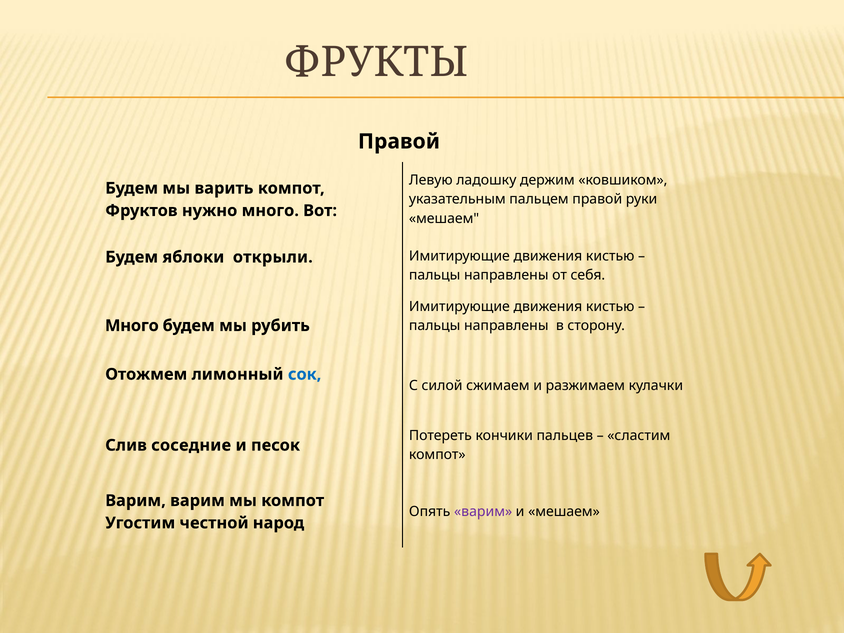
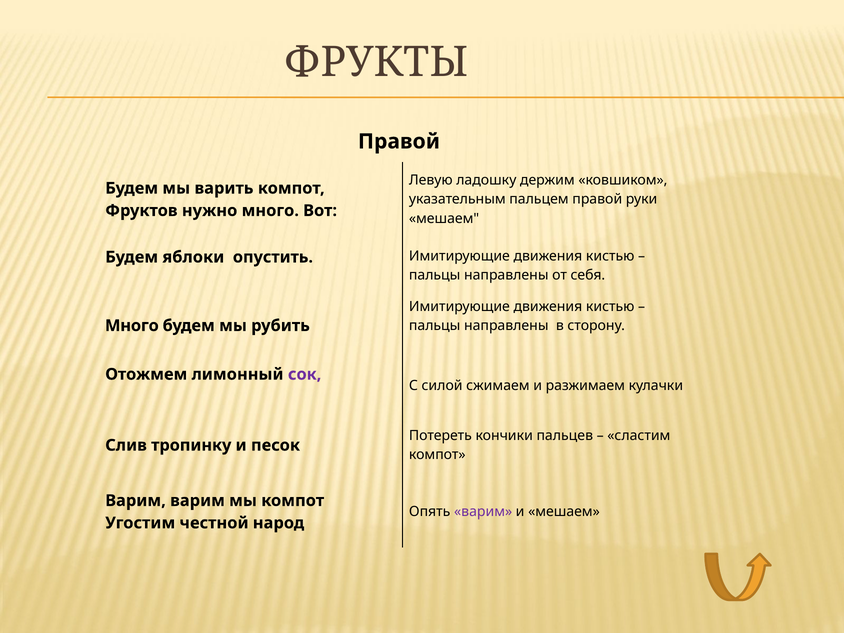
открыли: открыли -> опустить (273, 257)
сок colour: blue -> purple (305, 374)
соседние: соседние -> тропинку (191, 445)
